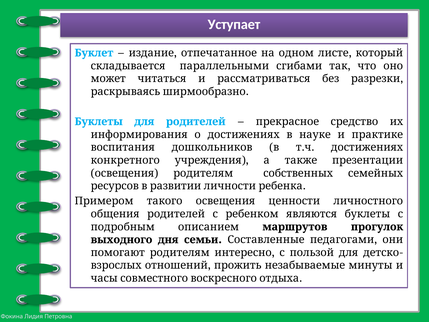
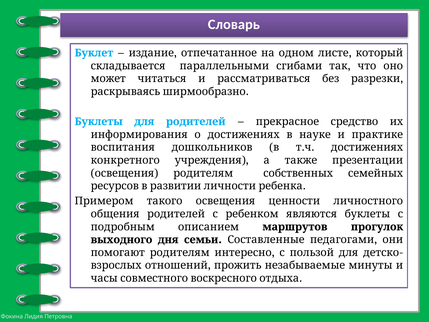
Уступает: Уступает -> Словарь (234, 25)
